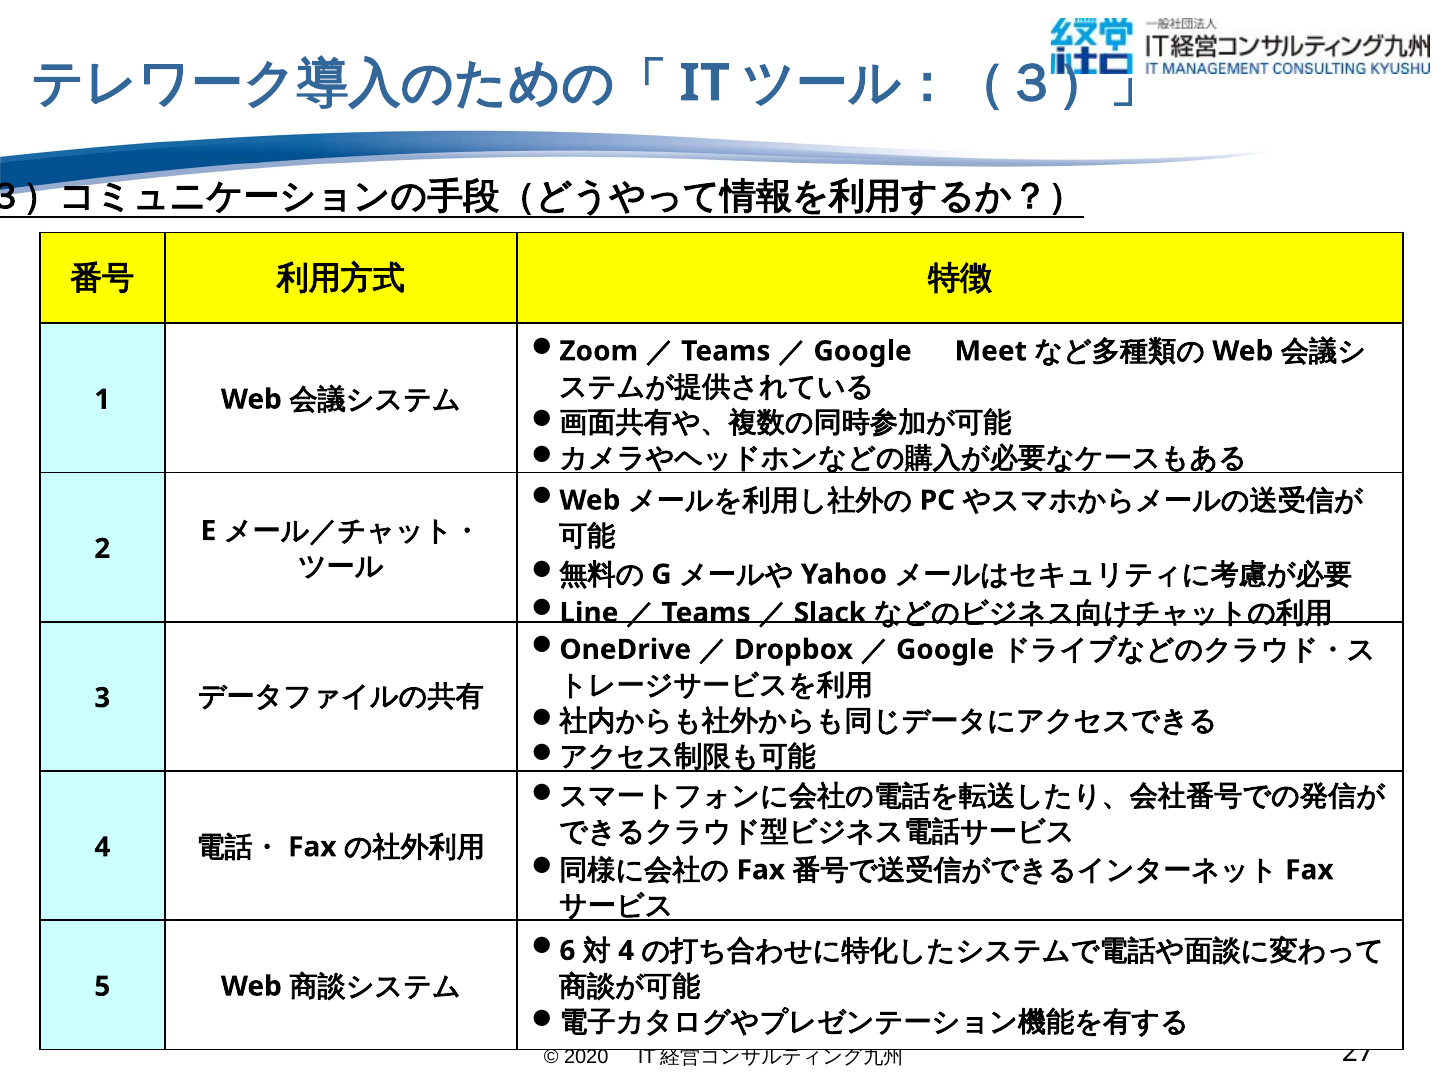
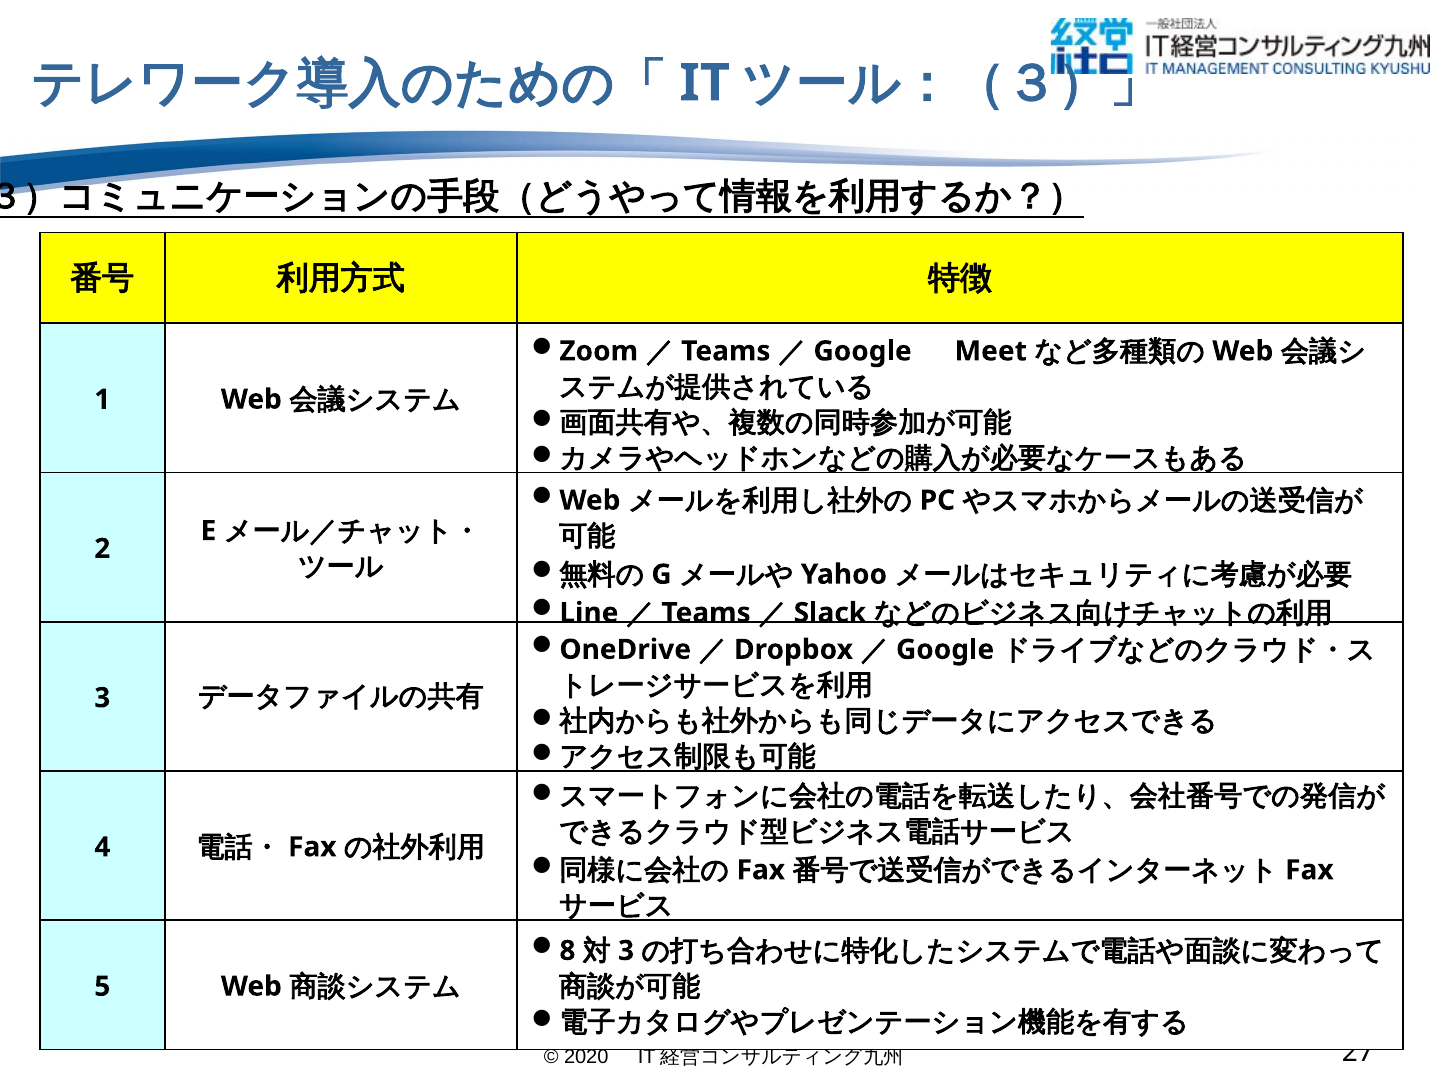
6: 6 -> 8 (567, 951)
4: 4 -> 3 (626, 951)
